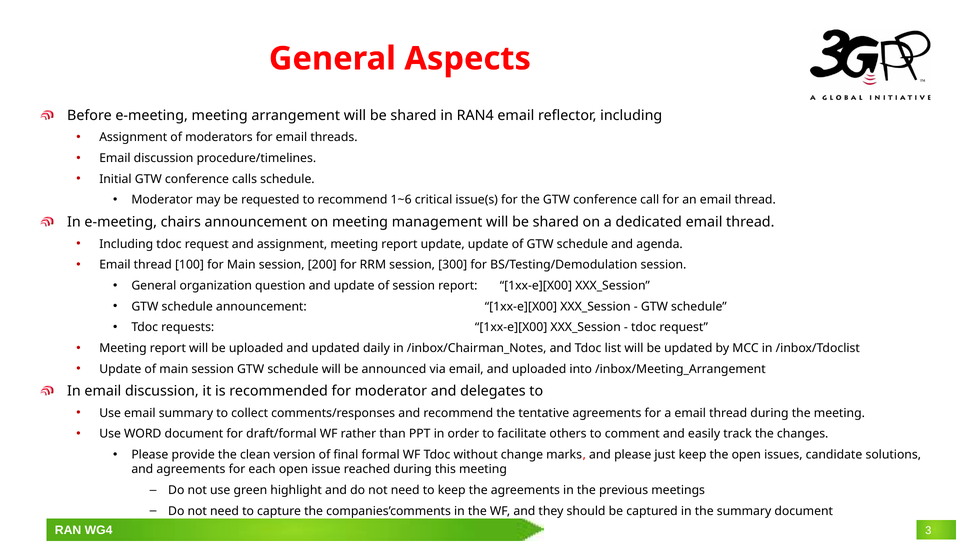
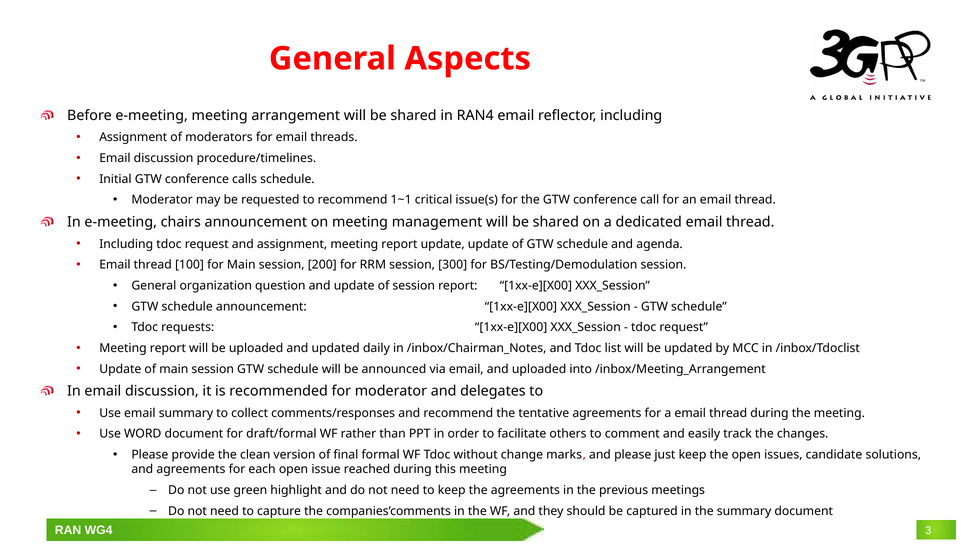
1~6: 1~6 -> 1~1 (401, 200)
